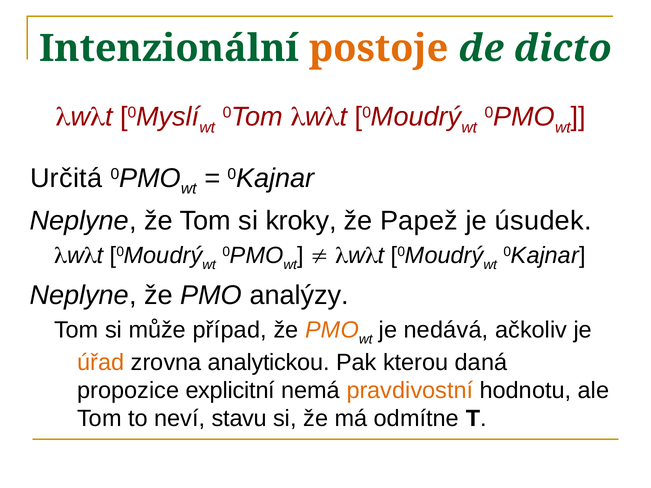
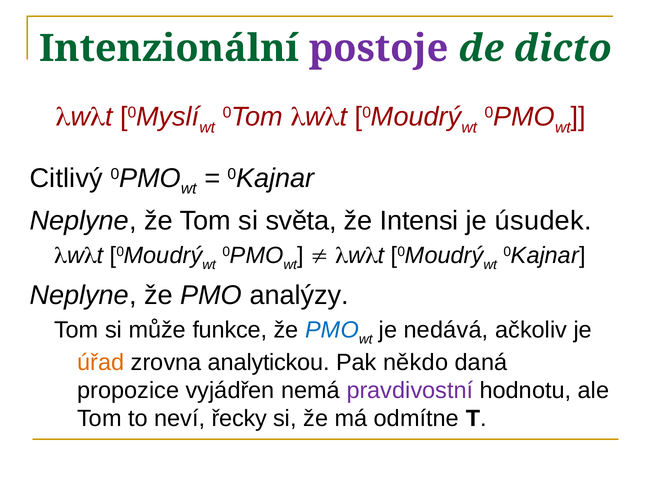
postoje colour: orange -> purple (378, 48)
Určitá: Určitá -> Citlivý (66, 178)
kroky: kroky -> světa (301, 221)
Papež: Papež -> Intensi (419, 221)
případ: případ -> funkce (230, 330)
PMO colour: orange -> blue (332, 330)
kterou: kterou -> někdo (416, 362)
explicitní: explicitní -> vyjádřen (230, 391)
pravdivostní colour: orange -> purple (410, 391)
stavu: stavu -> řecky (239, 419)
